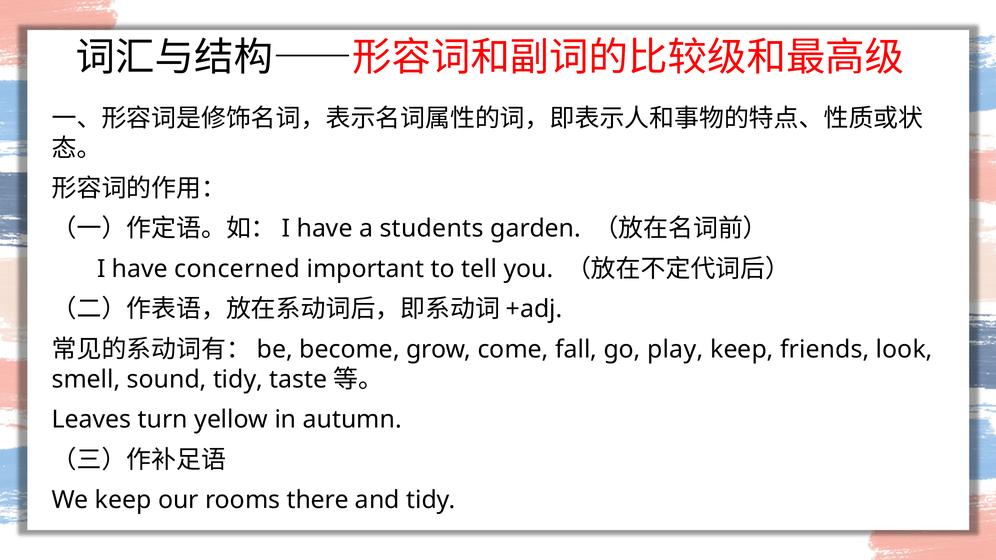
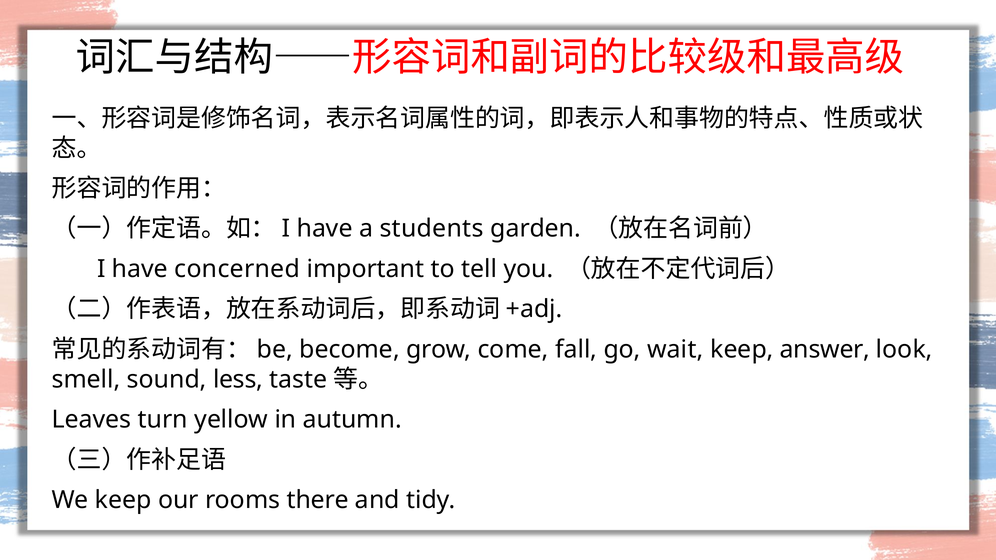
play: play -> wait (675, 350)
friends: friends -> answer (825, 350)
sound tidy: tidy -> less (238, 380)
